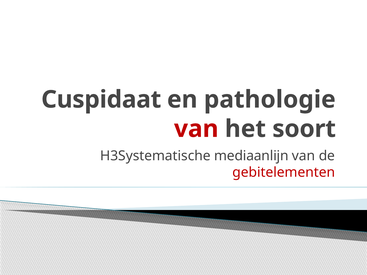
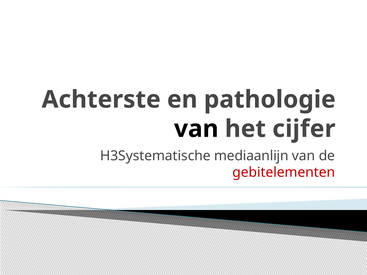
Cuspidaat: Cuspidaat -> Achterste (101, 100)
van colour: red -> black (196, 129)
soort: soort -> cijfer (304, 129)
